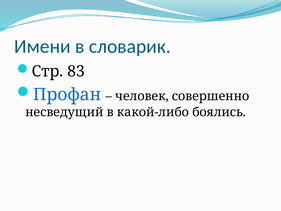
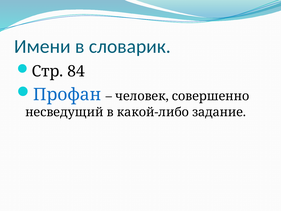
83: 83 -> 84 (76, 71)
боялись: боялись -> задание (219, 112)
